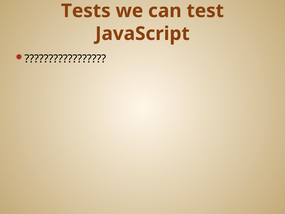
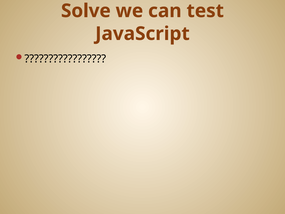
Tests: Tests -> Solve (86, 11)
